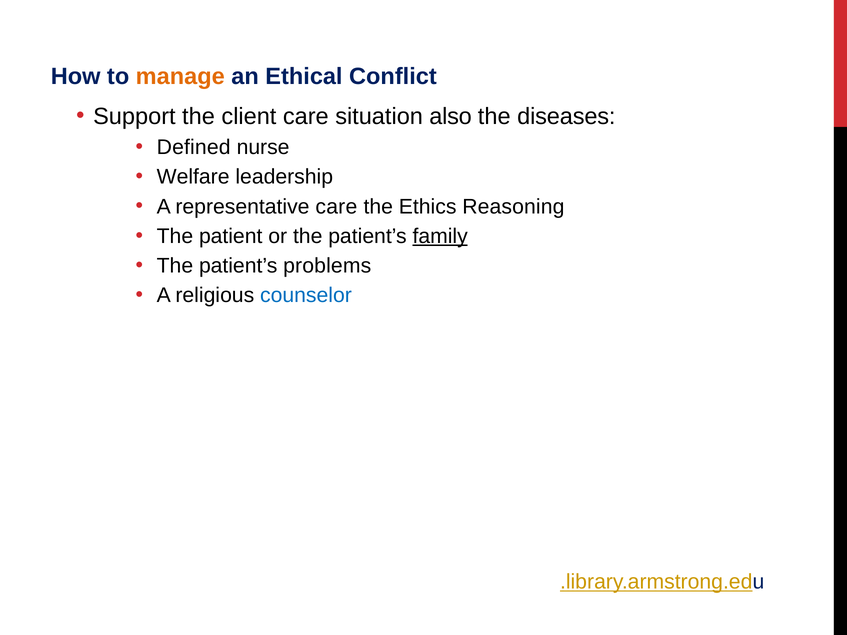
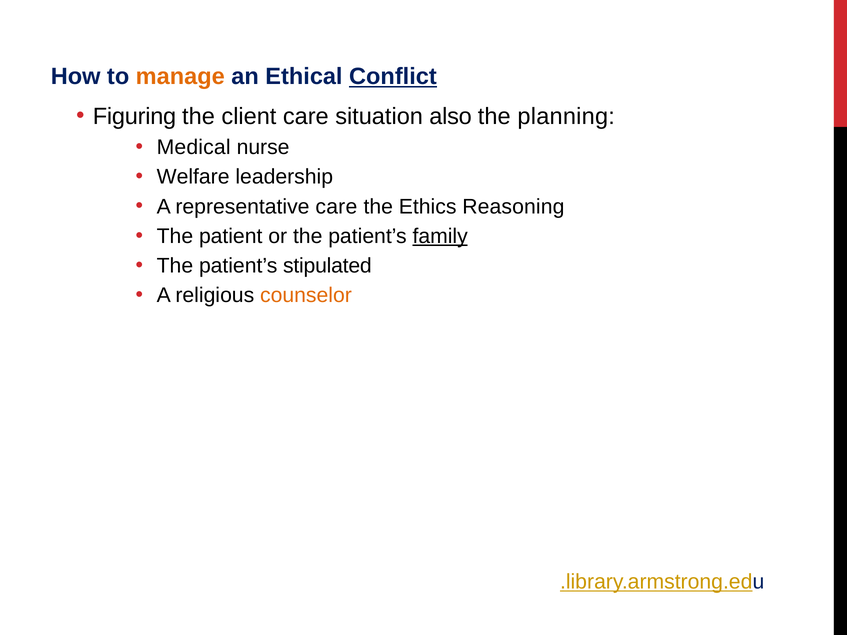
Conflict underline: none -> present (393, 76)
Support: Support -> Figuring (135, 116)
diseases: diseases -> planning (566, 116)
Defined: Defined -> Medical (194, 147)
problems: problems -> stipulated (327, 266)
counselor colour: blue -> orange (306, 296)
